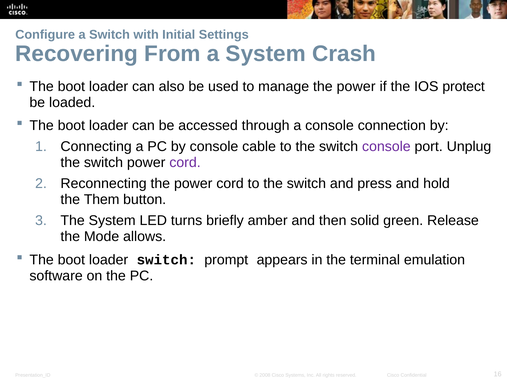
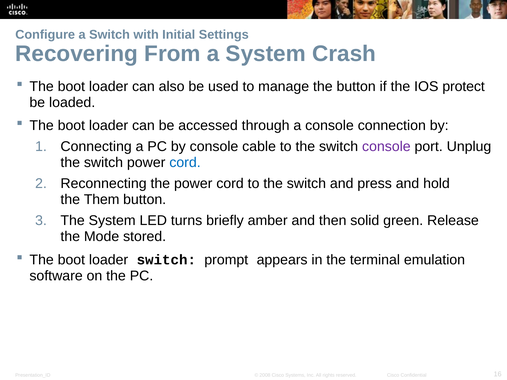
manage the power: power -> button (356, 86)
cord colour: purple -> blue (185, 163)
allows: allows -> stored (145, 237)
